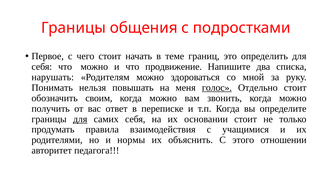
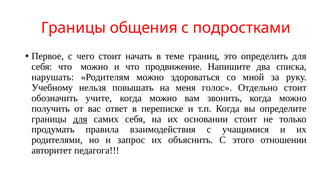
Понимать: Понимать -> Учебному (52, 88)
голос underline: present -> none (217, 88)
своим: своим -> учите (99, 98)
нормы: нормы -> запрос (131, 140)
